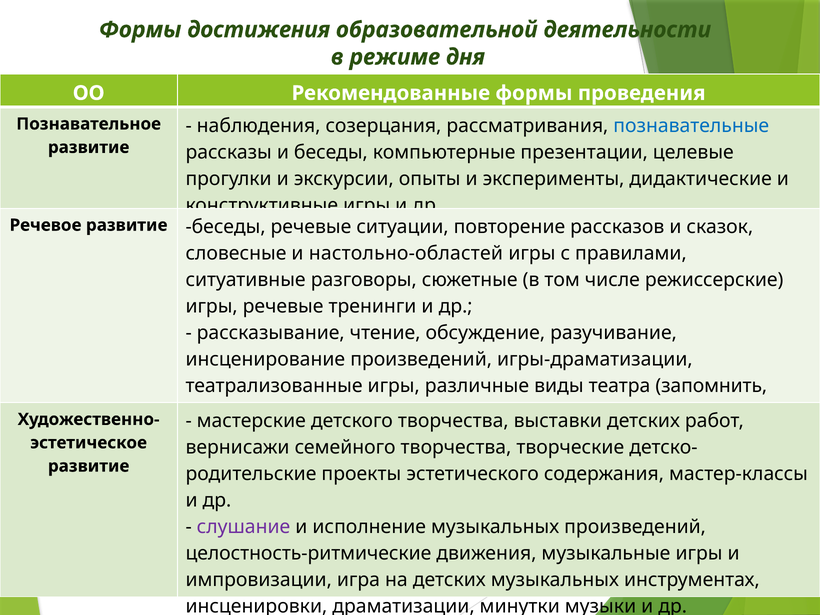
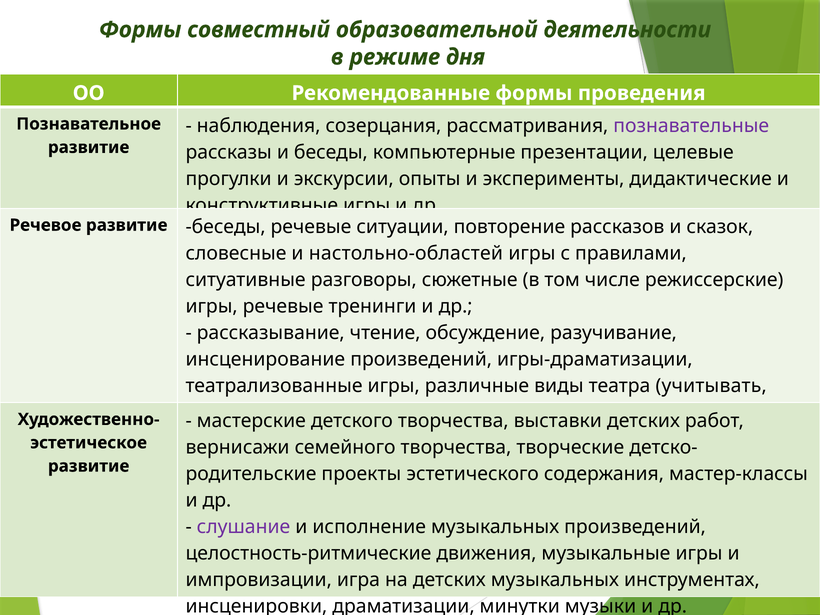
достижения: достижения -> совместный (259, 30)
познавательные colour: blue -> purple (691, 126)
запомнить: запомнить -> учитывать (711, 386)
